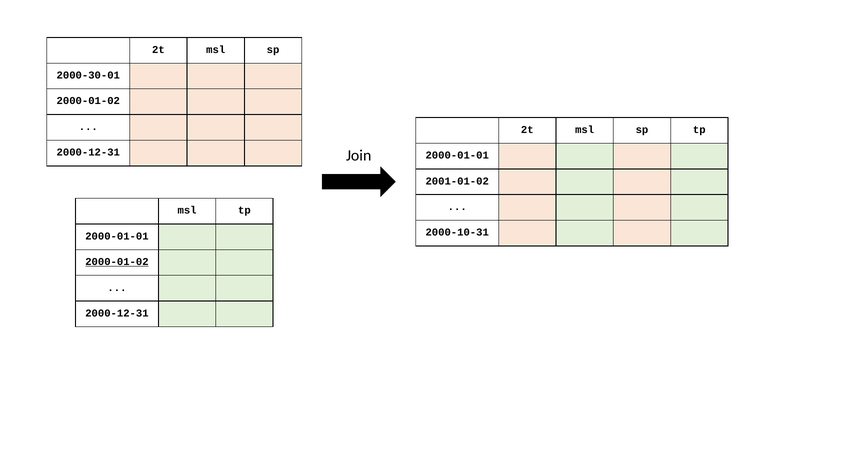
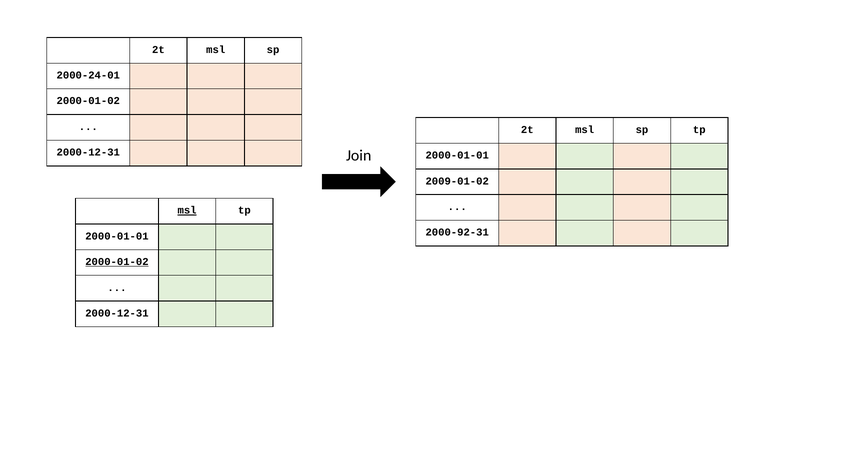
2000-30-01: 2000-30-01 -> 2000-24-01 (88, 75)
2001-01-02: 2001-01-02 -> 2009-01-02 (457, 181)
msl underline: none -> present (187, 211)
2000-10-31: 2000-10-31 -> 2000-92-31 (457, 233)
